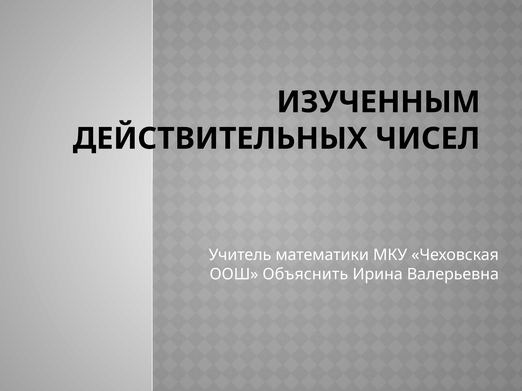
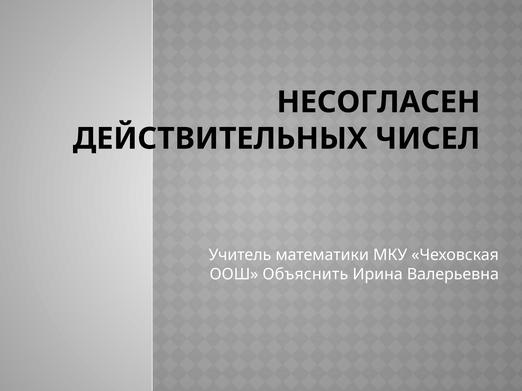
ИЗУЧЕННЫМ: ИЗУЧЕННЫМ -> НЕСОГЛАСЕН (378, 102)
